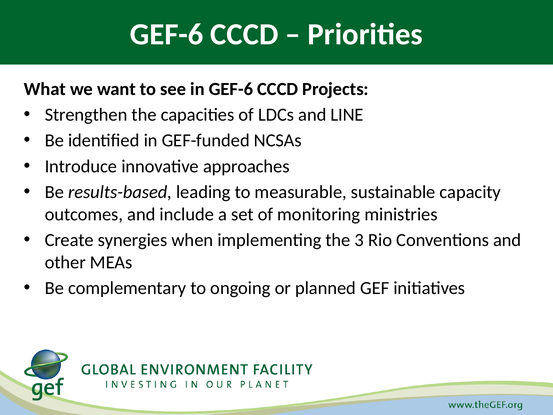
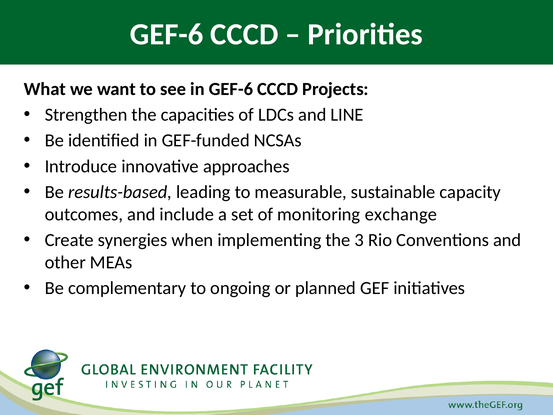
ministries: ministries -> exchange (401, 214)
